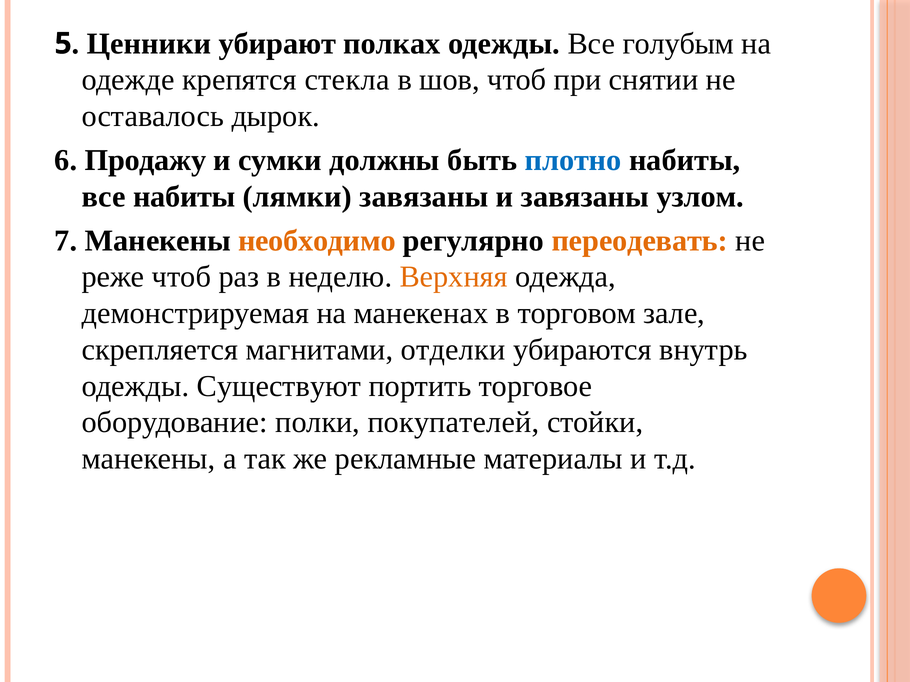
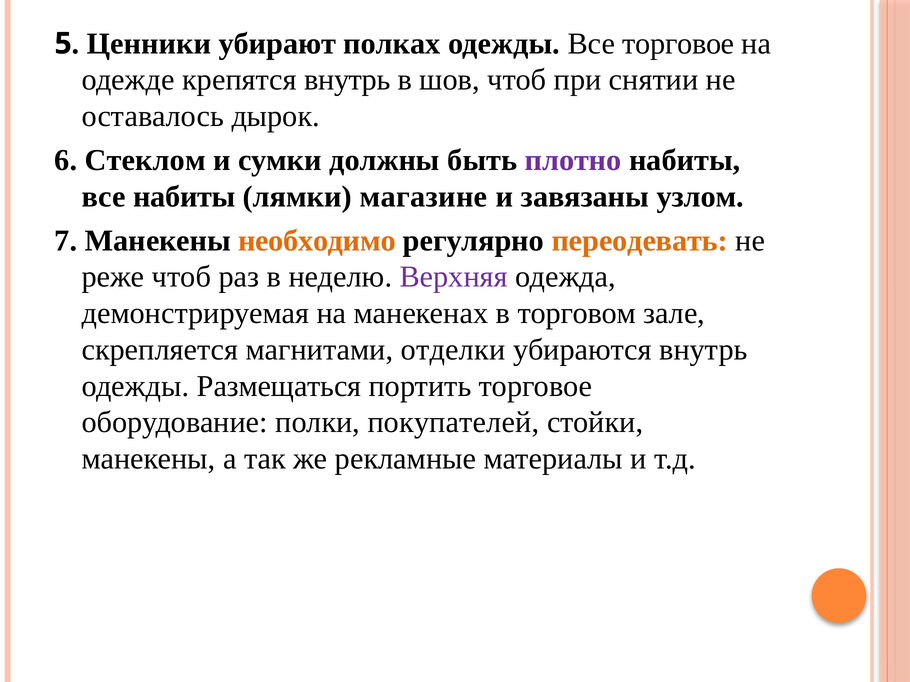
Все голубым: голубым -> торговое (678, 44)
крепятся стекла: стекла -> внутрь (347, 80)
Продажу: Продажу -> Стеклом (145, 160)
плотно colour: blue -> purple (573, 160)
лямки завязаны: завязаны -> магазине (424, 197)
Верхняя colour: orange -> purple (454, 277)
Существуют: Существуют -> Размещаться (279, 386)
